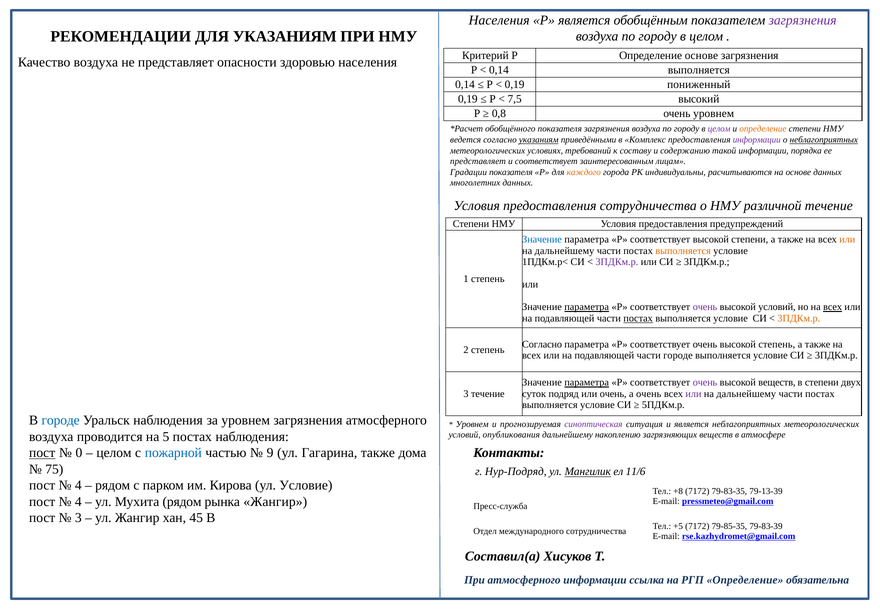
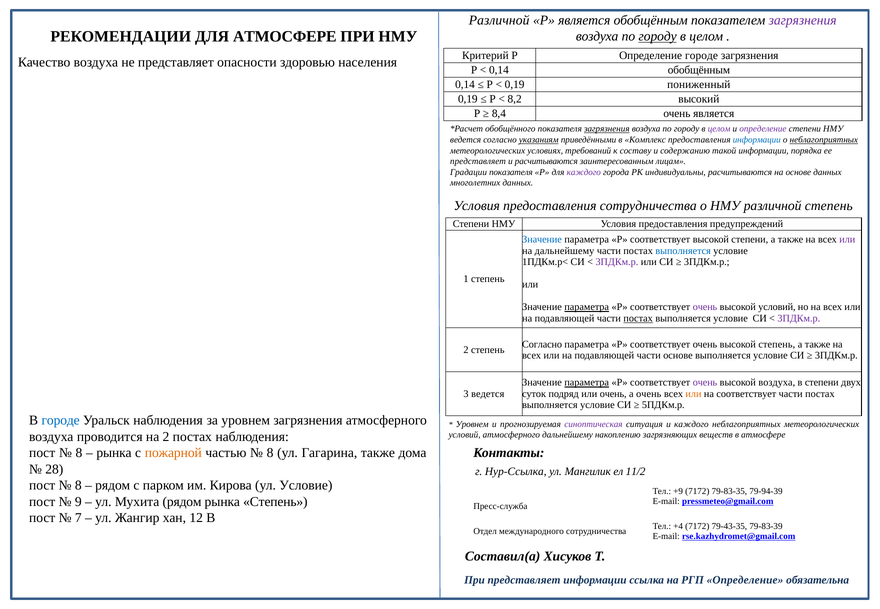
Населения: Населения -> Различной (499, 20)
ДЛЯ УКАЗАНИЯМ: УКАЗАНИЯМ -> АТМОСФЕРЕ (285, 36)
городу underline: none -> present (658, 36)
Определение основе: основе -> городе (701, 55)
0,14 выполняется: выполняется -> обобщённым (699, 70)
7,5: 7,5 -> 8,2 (515, 99)
0,8: 0,8 -> 8,4 (499, 113)
очень уровнем: уровнем -> является (714, 113)
загрязнения underline: none -> present (607, 129)
определение colour: orange -> purple (763, 129)
информации colour: purple -> blue (757, 140)
и соответствует: соответствует -> расчитываются (546, 161)
каждого colour: orange -> purple (584, 172)
различной течение: течение -> степень (829, 206)
или colour: orange -> purple (847, 240)
выполняется colour: orange -> blue (683, 251)
всех underline: present -> none (833, 307)
3ПДКм.р colour: orange -> purple (799, 318)
части городе: городе -> основе (678, 356)
высокой веществ: веществ -> воздуха (777, 383)
3 течение: течение -> ведется (488, 394)
или colour: purple -> orange (693, 394)
дальнейшему: дальнейшему -> соответствует (746, 394)
и является: является -> каждого (691, 424)
на 5: 5 -> 2 (166, 437)
условий опубликования: опубликования -> атмосферного (511, 435)
пост underline: present -> none (42, 453)
0: 0 -> 8 (79, 453)
целом: целом -> рынка (114, 453)
пожарной colour: blue -> orange (173, 453)
9: 9 -> 8 (270, 453)
75: 75 -> 28 (54, 469)
Нур-Подряд: Нур-Подряд -> Нур-Ссылка (516, 472)
Мангилик underline: present -> none (588, 472)
11/6: 11/6 -> 11/2 (636, 472)
4: 4 -> 8 (78, 486)
+8: +8 -> +9 (678, 491)
79-13-39: 79-13-39 -> 79-94-39 (766, 491)
4: 4 -> 9 (78, 502)
рынка Жангир: Жангир -> Степень (275, 502)
3: 3 -> 7 (78, 518)
45: 45 -> 12 (196, 518)
+5: +5 -> +4 (678, 526)
79-85-35: 79-85-35 -> 79-43-35 (729, 526)
При атмосферного: атмосферного -> представляет (524, 580)
